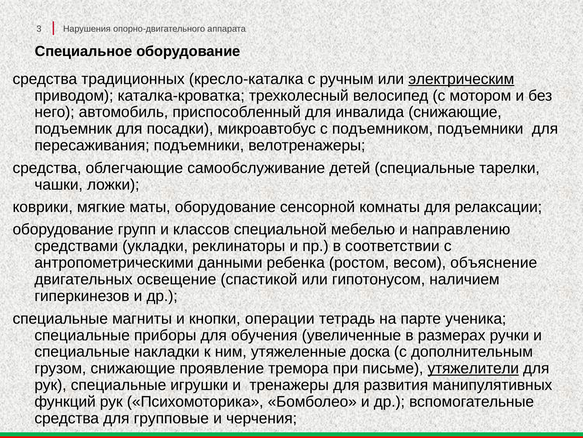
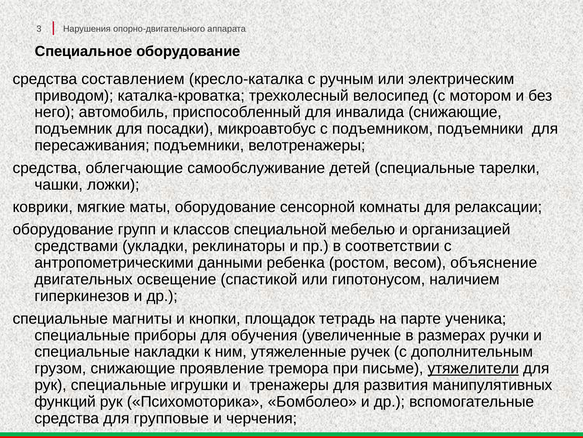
традиционных: традиционных -> составлением (133, 79)
электрическим underline: present -> none (461, 79)
направлению: направлению -> организацией (461, 229)
операции: операции -> площадок (280, 318)
доска: доска -> ручек (370, 351)
